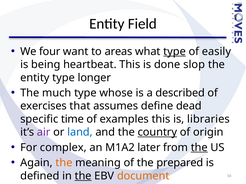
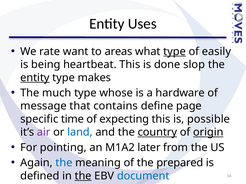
Field: Field -> Uses (142, 24)
four: four -> rate (50, 52)
entity underline: none -> present (35, 78)
longer: longer -> makes (94, 78)
described: described -> hardware (180, 93)
exercises: exercises -> message (43, 106)
assumes: assumes -> contains (116, 106)
dead: dead -> page (189, 106)
examples: examples -> expecting (124, 119)
libraries: libraries -> possible (208, 119)
origin underline: none -> present (208, 133)
complex: complex -> pointing (63, 148)
the underline: present -> none (199, 148)
the colour: orange -> blue (64, 163)
document colour: orange -> blue (143, 176)
